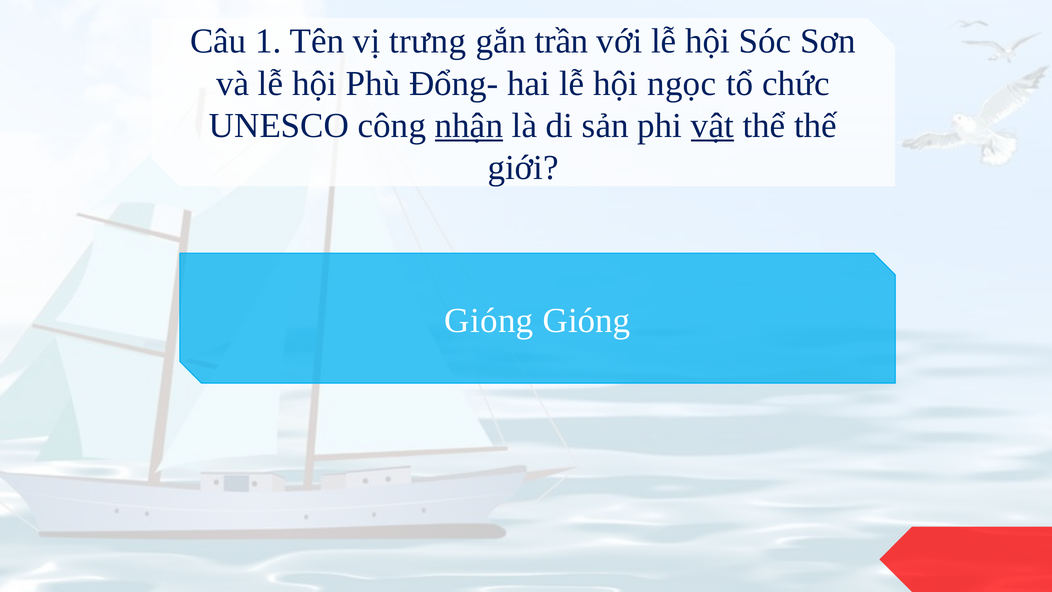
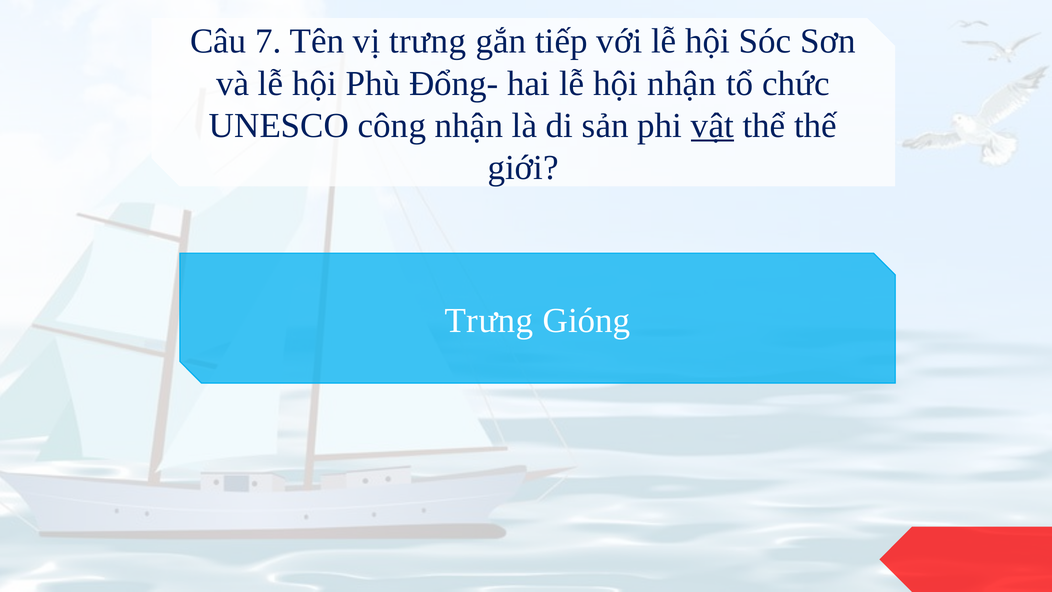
1: 1 -> 7 (268, 41)
trần: trần -> tiếp (561, 41)
hội ngọc: ngọc -> nhận (682, 83)
nhận underline: present -> none (469, 126)
Gióng: Gióng -> Trưng (489, 320)
